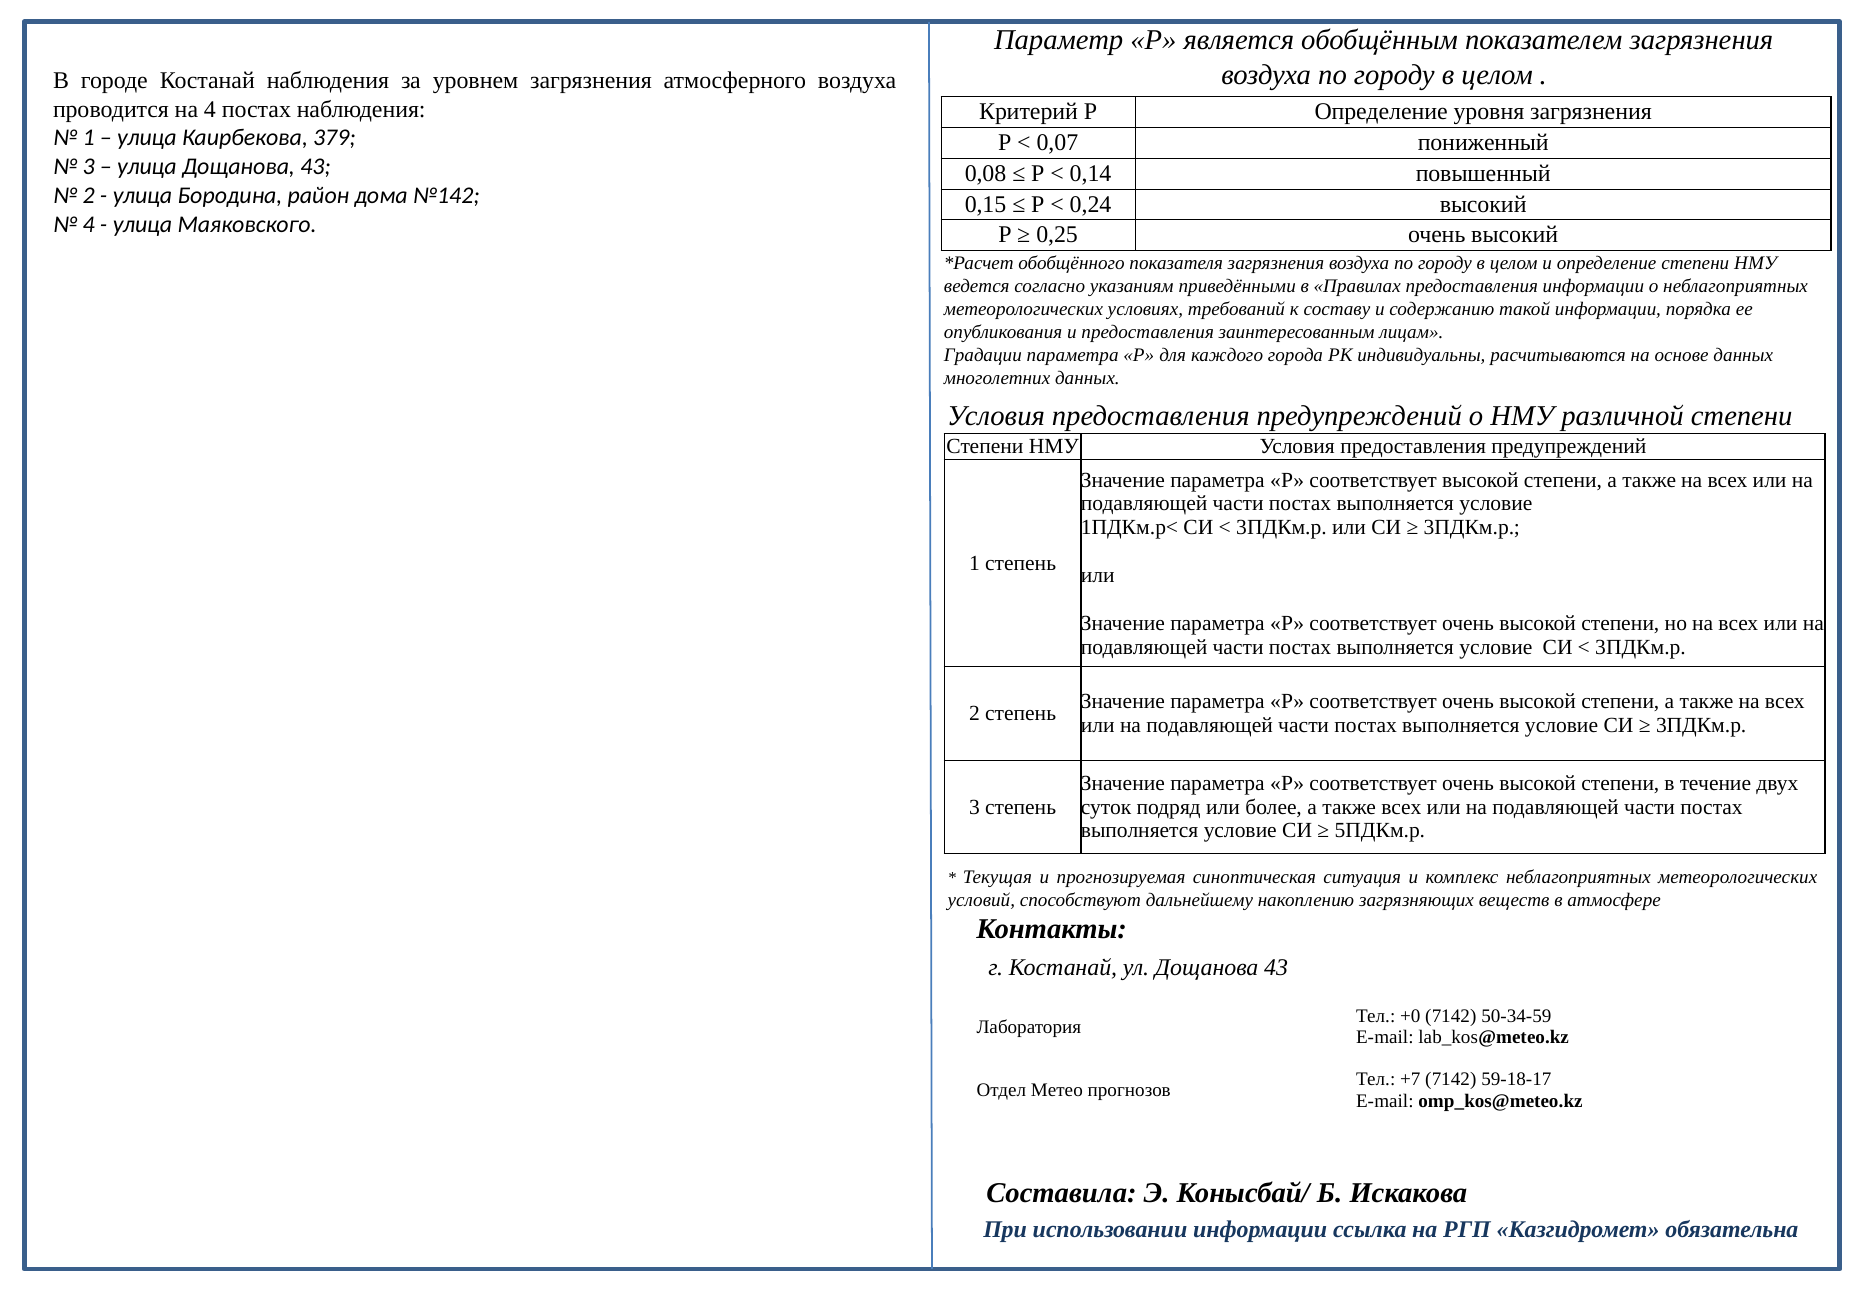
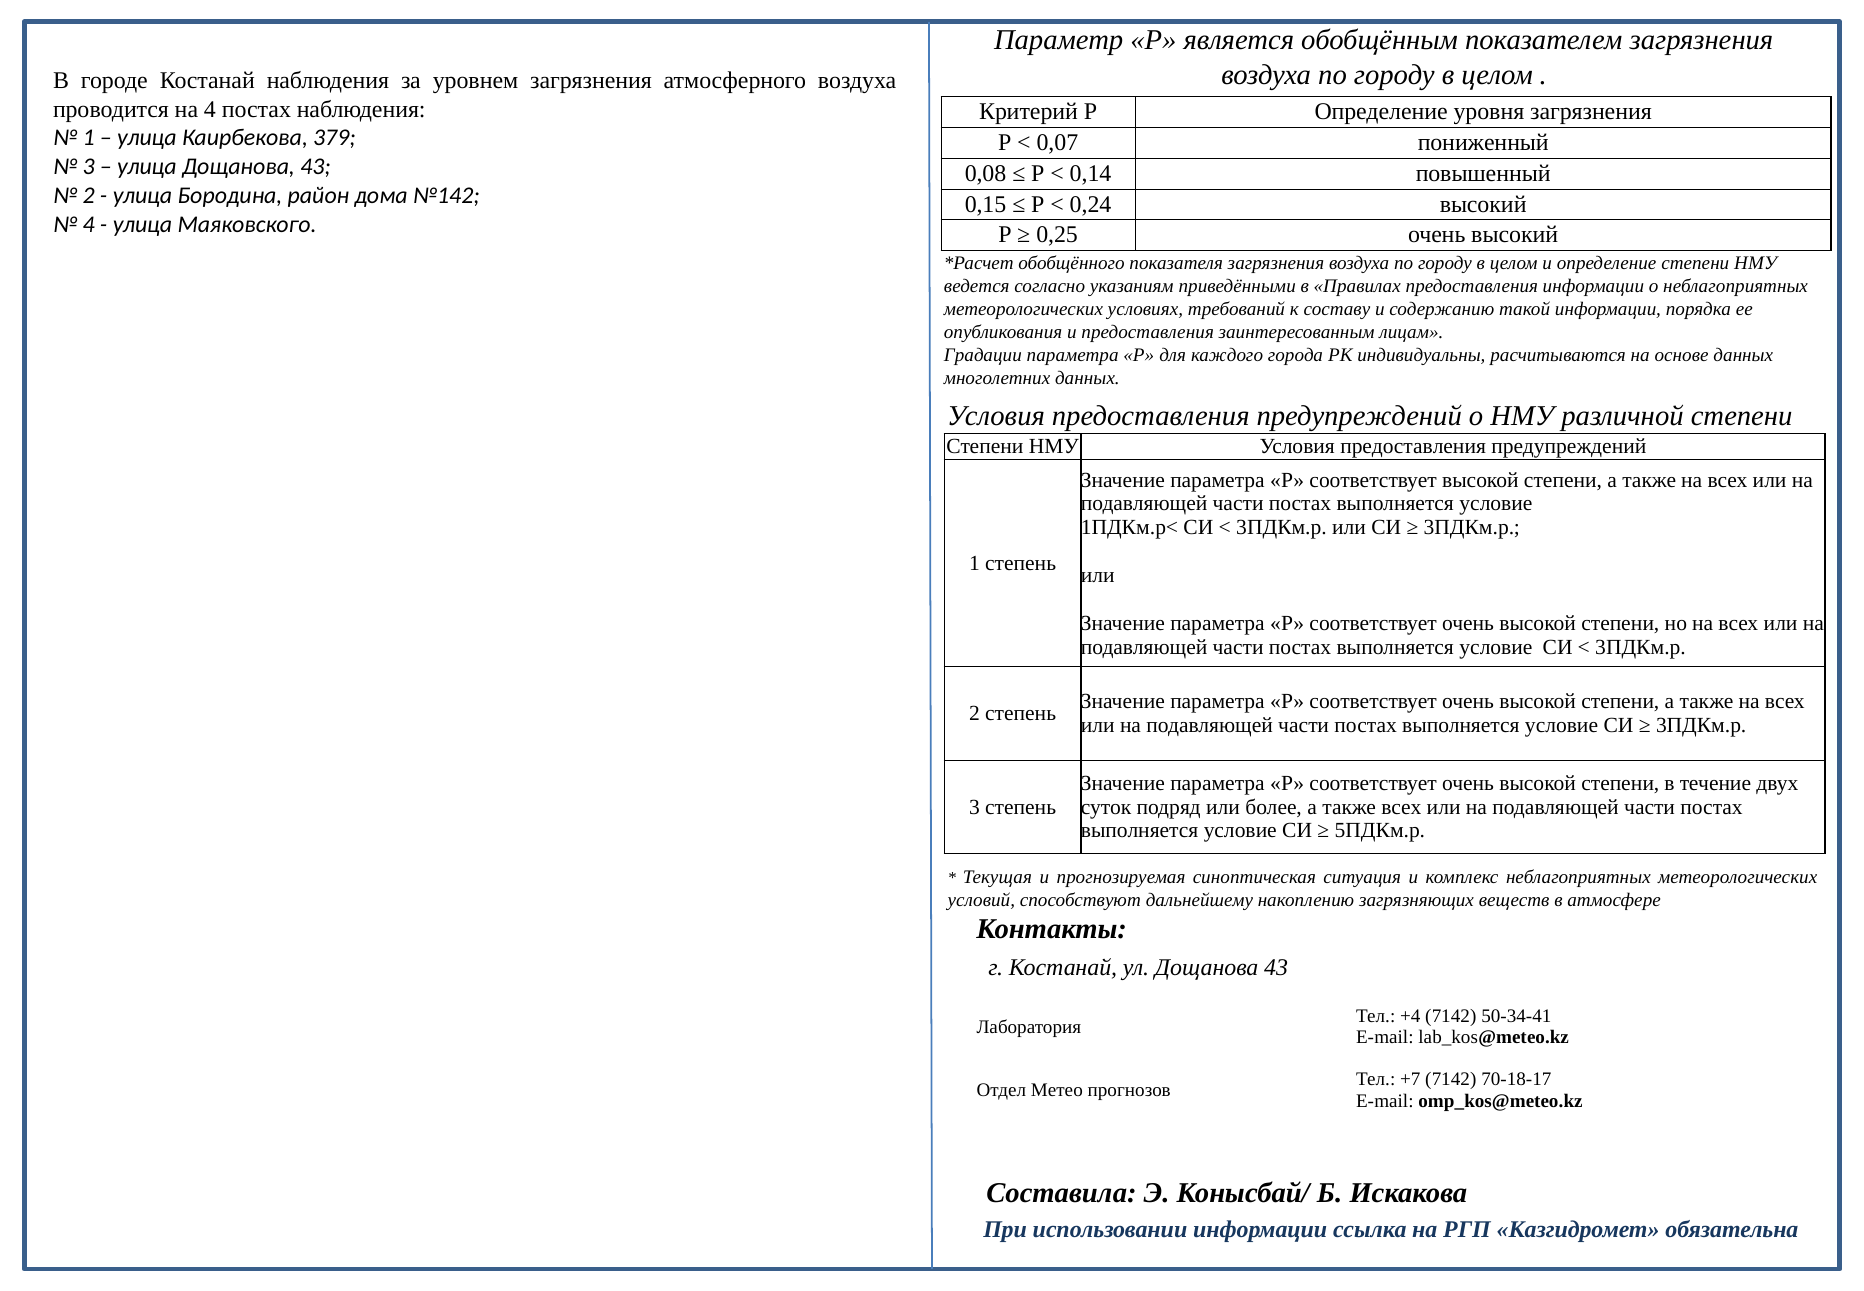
+0: +0 -> +4 (1410, 1016)
50-34-59: 50-34-59 -> 50-34-41 (1516, 1016)
59-18-17: 59-18-17 -> 70-18-17 (1516, 1079)
